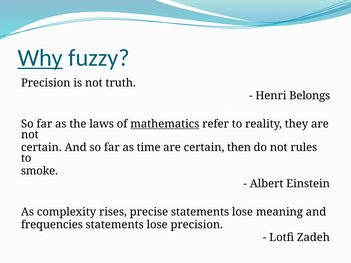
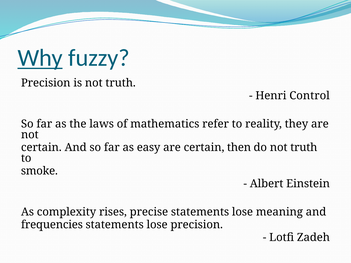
Belongs: Belongs -> Control (310, 96)
mathematics underline: present -> none (165, 124)
time: time -> easy (149, 148)
do not rules: rules -> truth (304, 148)
